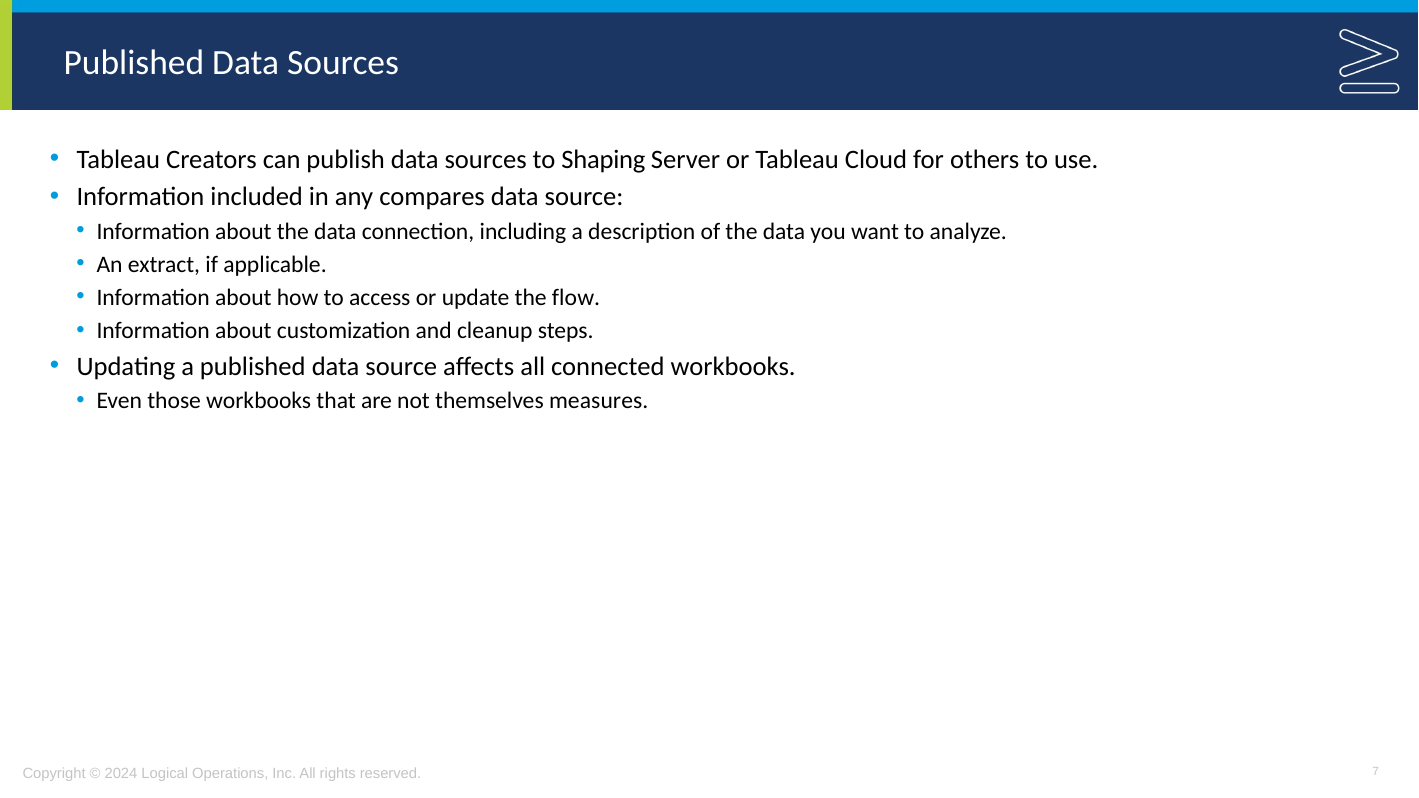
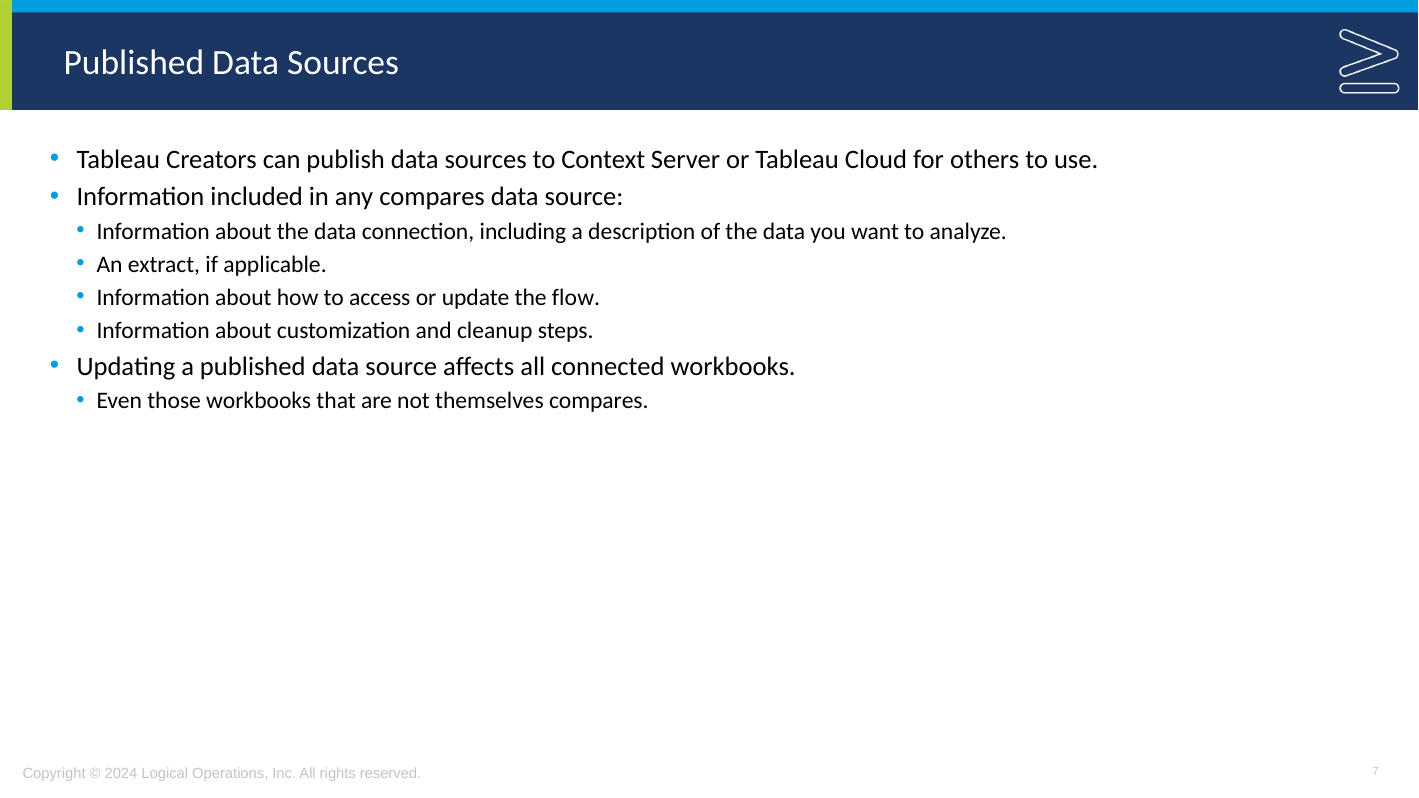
Shaping: Shaping -> Context (603, 159)
themselves measures: measures -> compares (599, 401)
